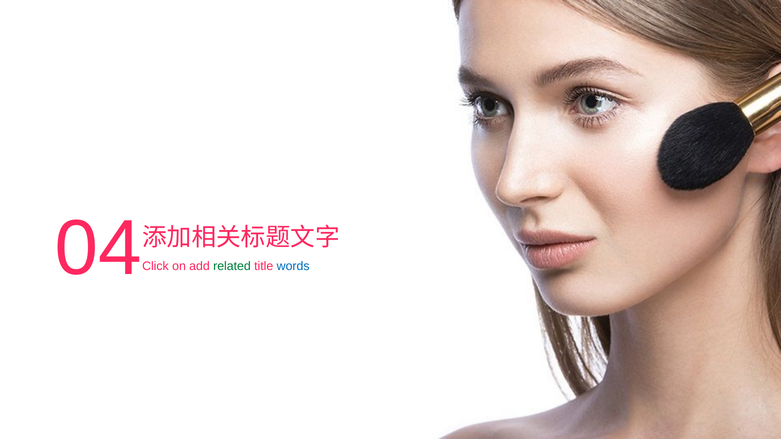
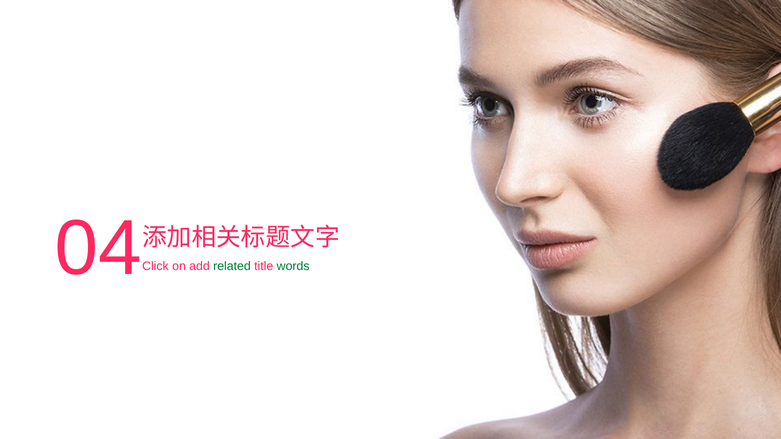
words colour: blue -> green (293, 266)
